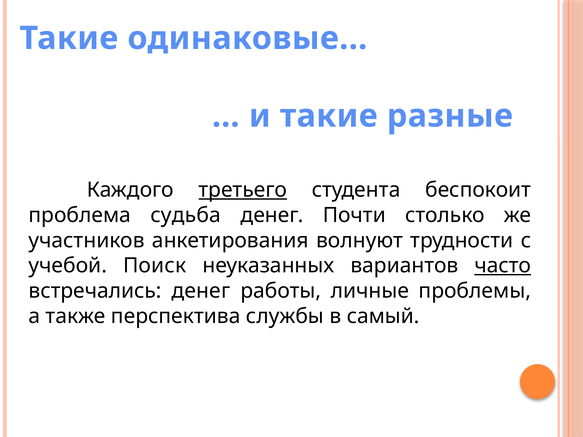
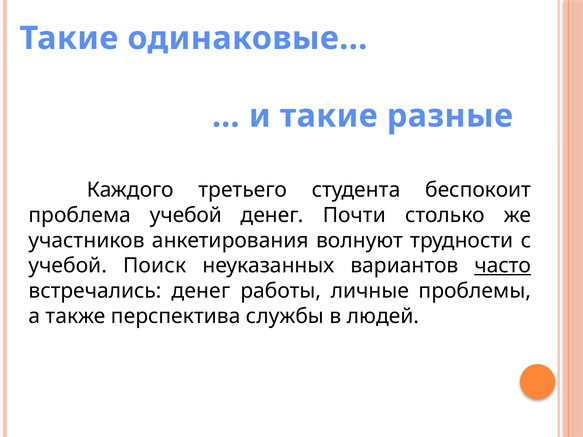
третьего underline: present -> none (243, 190)
проблема судьба: судьба -> учебой (186, 215)
самый: самый -> людей (383, 316)
